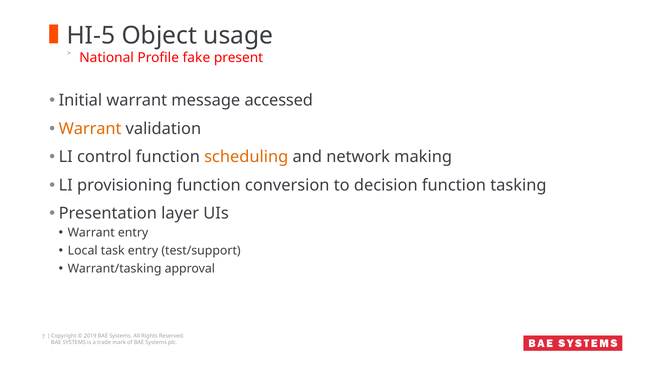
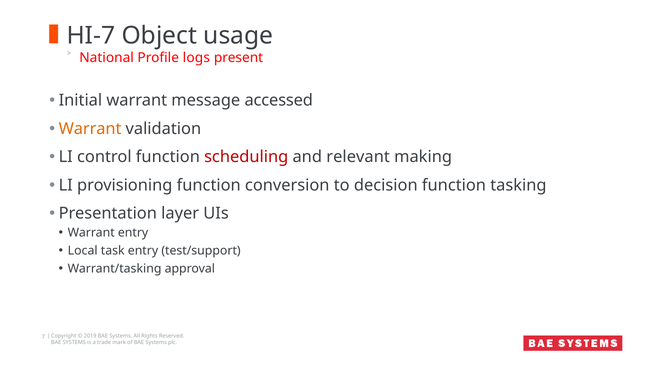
HI-5: HI-5 -> HI-7 (91, 35)
fake: fake -> logs (196, 58)
scheduling colour: orange -> red (246, 157)
network: network -> relevant (358, 157)
